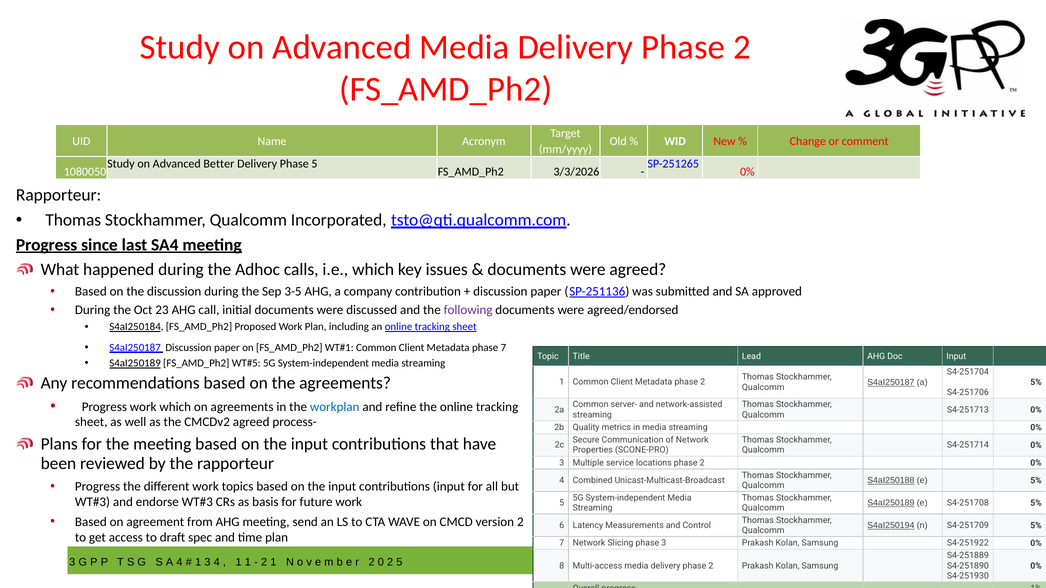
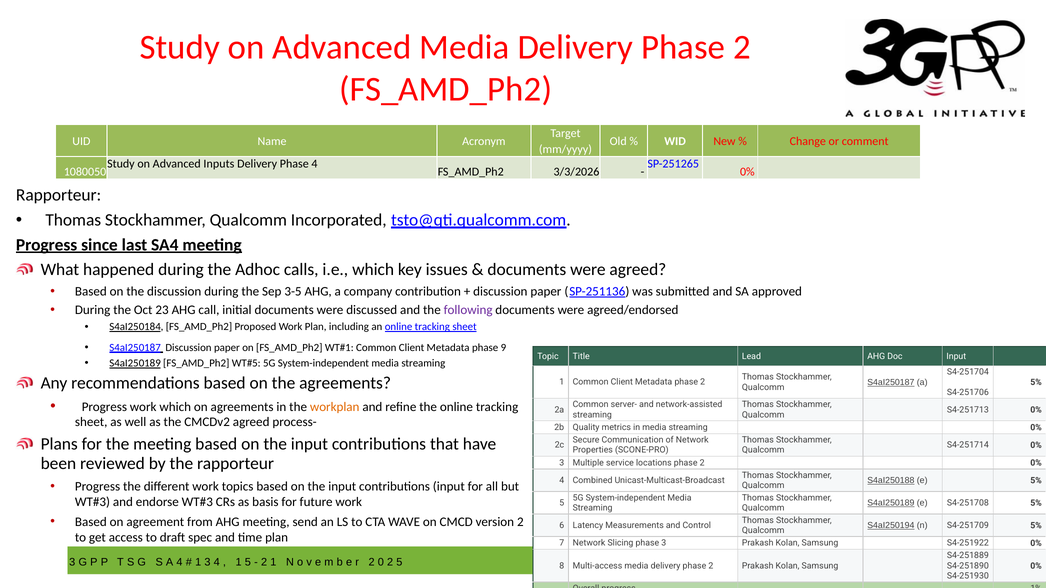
Better: Better -> Inputs (219, 164)
Phase 5: 5 -> 4 (315, 164)
phase 7: 7 -> 9 (503, 348)
workplan colour: blue -> orange (335, 407)
1 1: 1 -> 5 (248, 563)
